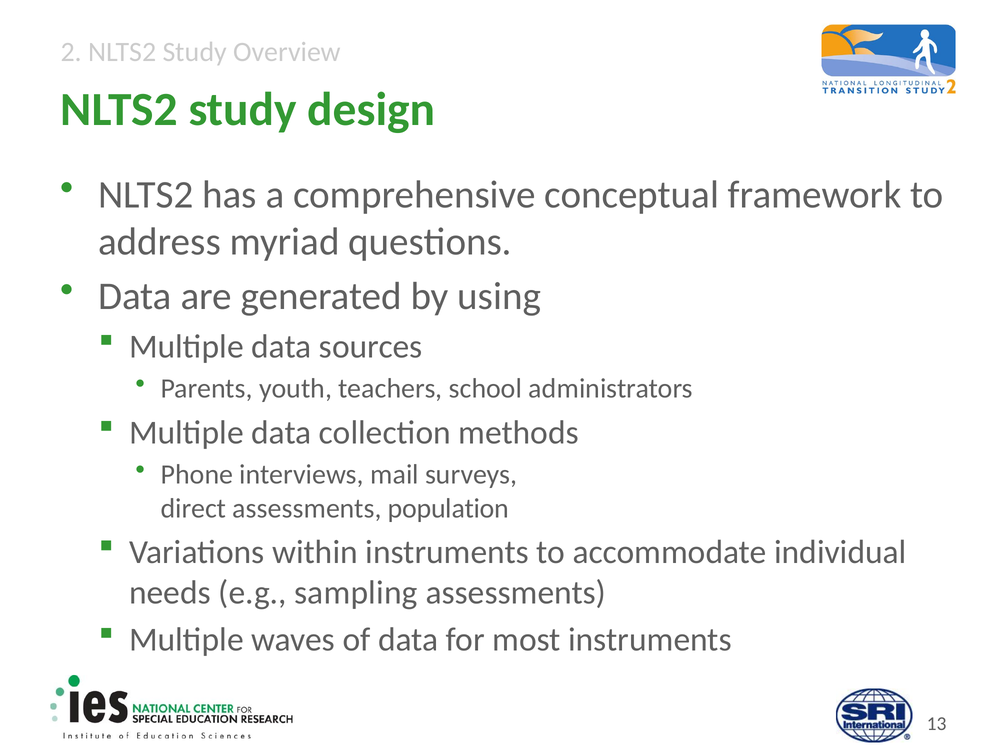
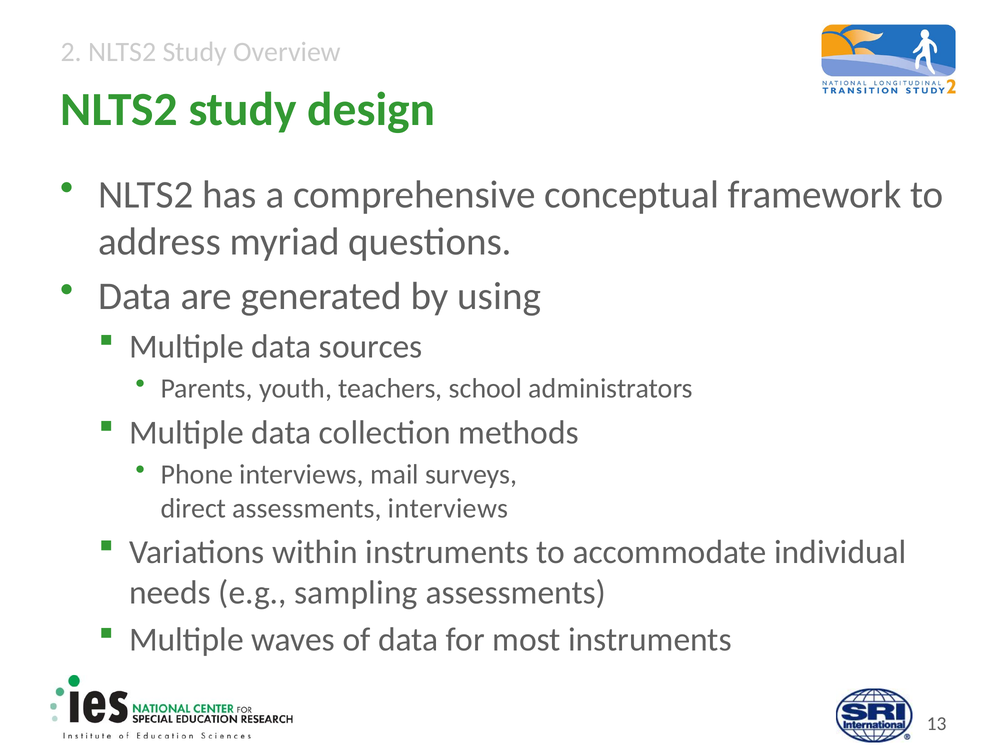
assessments population: population -> interviews (448, 508)
